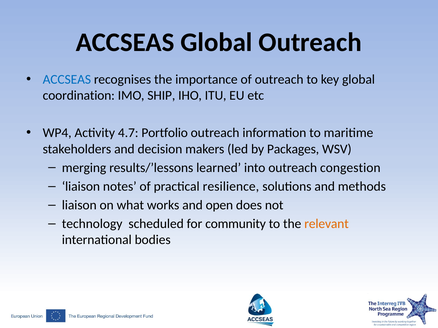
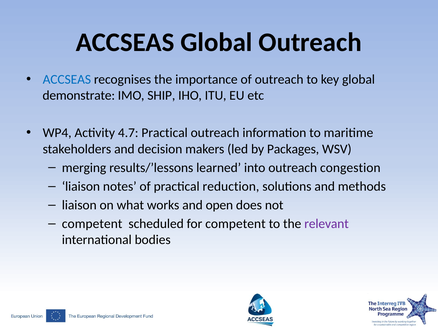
coordination: coordination -> demonstrate (79, 96)
4.7 Portfolio: Portfolio -> Practical (165, 133)
resilience: resilience -> reduction (231, 187)
technology: technology -> competent (92, 224)
for community: community -> competent (235, 224)
relevant colour: orange -> purple (327, 224)
